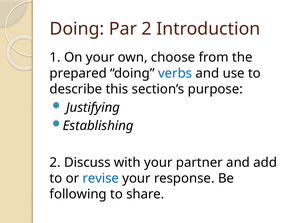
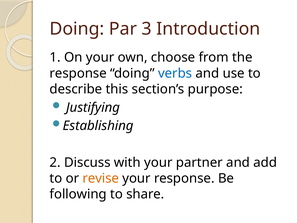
Par 2: 2 -> 3 (147, 29)
prepared: prepared -> response (78, 73)
revise colour: blue -> orange (101, 178)
